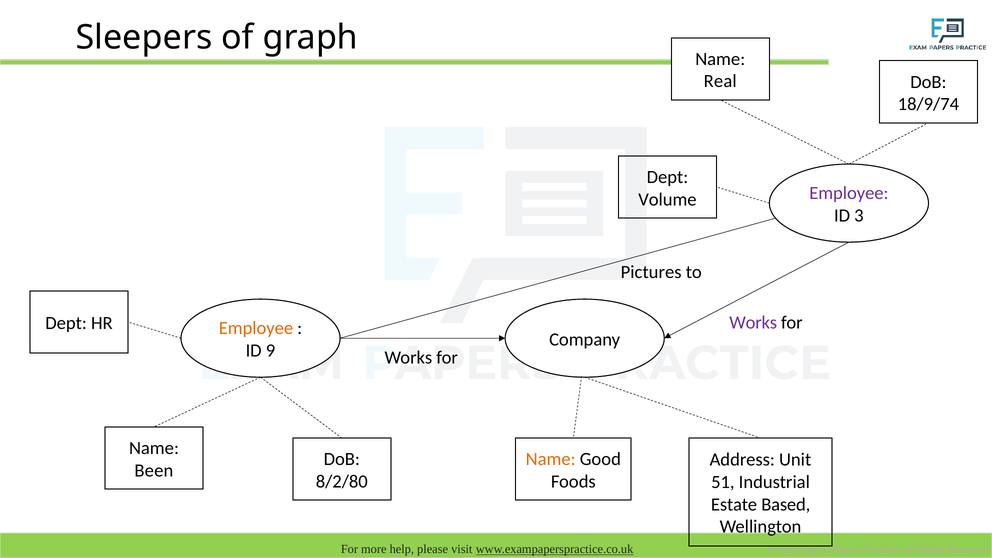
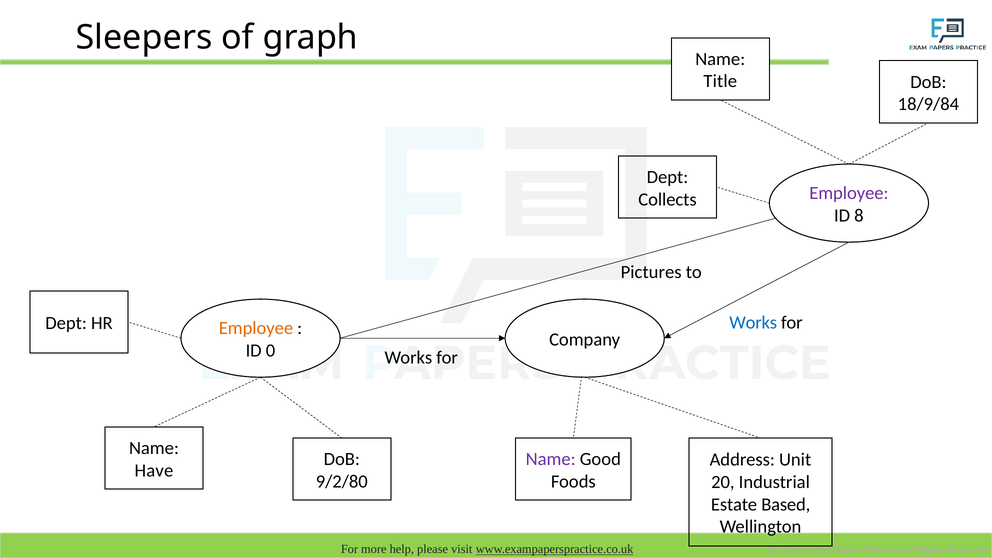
Real: Real -> Title (720, 81)
18/9/74: 18/9/74 -> 18/9/84 (928, 104)
Volume: Volume -> Collects (667, 199)
3: 3 -> 8 (859, 216)
Works colour: purple -> blue (753, 322)
9: 9 -> 0 (271, 351)
Name colour: orange -> purple (551, 459)
Been: Been -> Have (154, 470)
8/2/80: 8/2/80 -> 9/2/80 (342, 482)
51: 51 -> 20 (723, 482)
